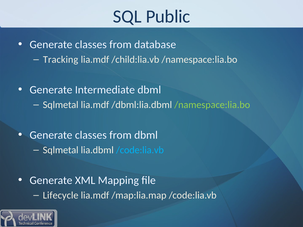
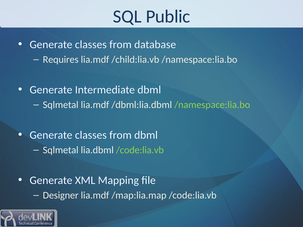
Tracking: Tracking -> Requires (61, 60)
/code:lia.vb colour: light blue -> light green (140, 150)
Lifecycle: Lifecycle -> Designer (61, 196)
